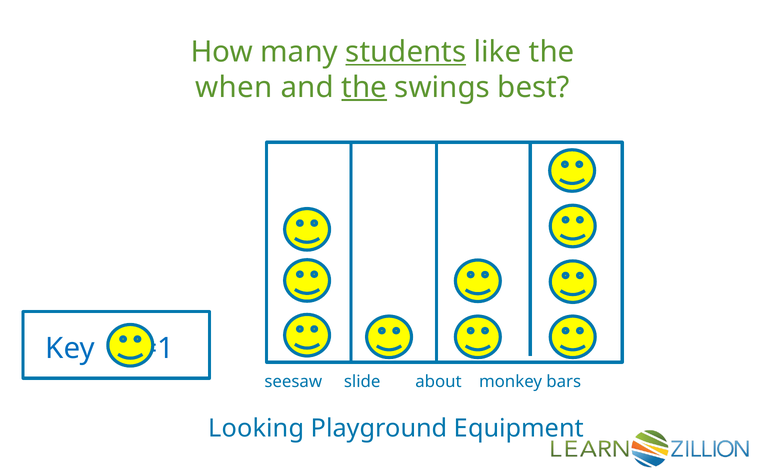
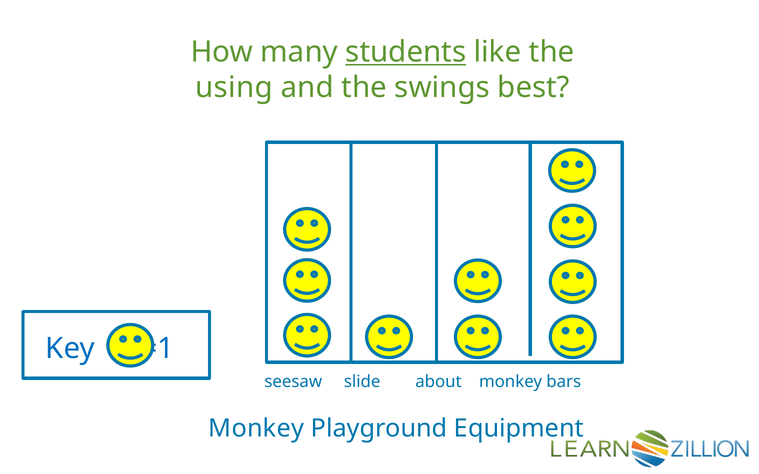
when: when -> using (234, 87)
the underline: present -> none (364, 87)
Looking: Looking -> Monkey (256, 429)
